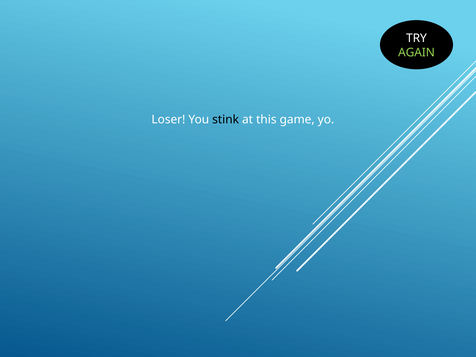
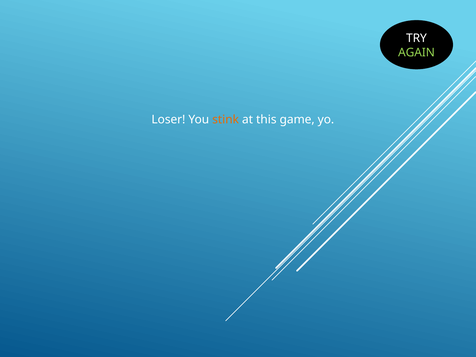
stink colour: black -> orange (226, 120)
